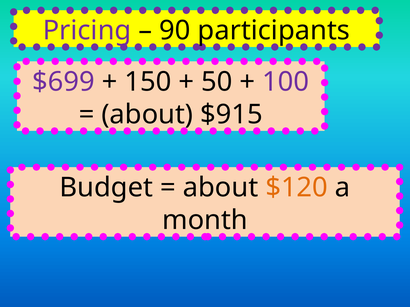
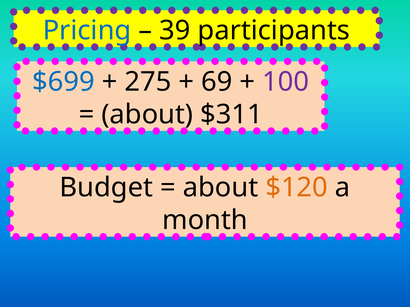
Pricing colour: purple -> blue (87, 31)
90: 90 -> 39 (175, 31)
$699 colour: purple -> blue (63, 82)
150: 150 -> 275 (148, 82)
50: 50 -> 69 (217, 82)
$915: $915 -> $311 (232, 115)
